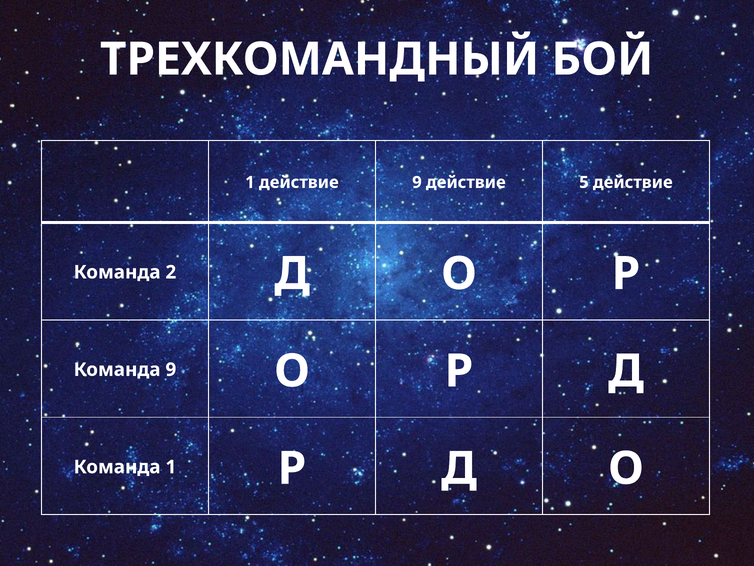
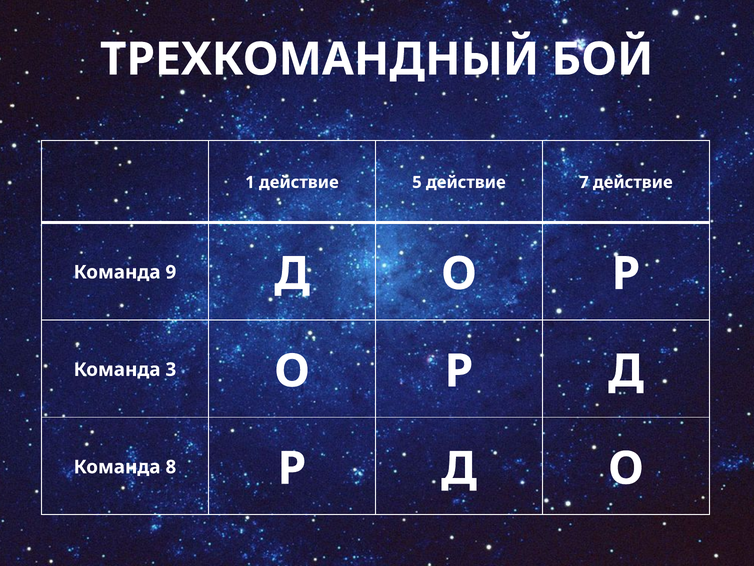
действие 9: 9 -> 5 (417, 182)
5: 5 -> 7 (584, 182)
2: 2 -> 9 (171, 272)
Команда 9: 9 -> 3 (171, 369)
Команда 1: 1 -> 8 (171, 467)
